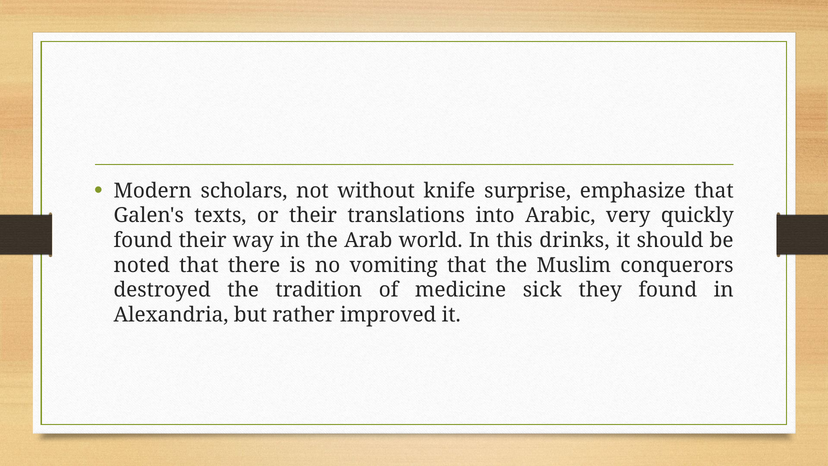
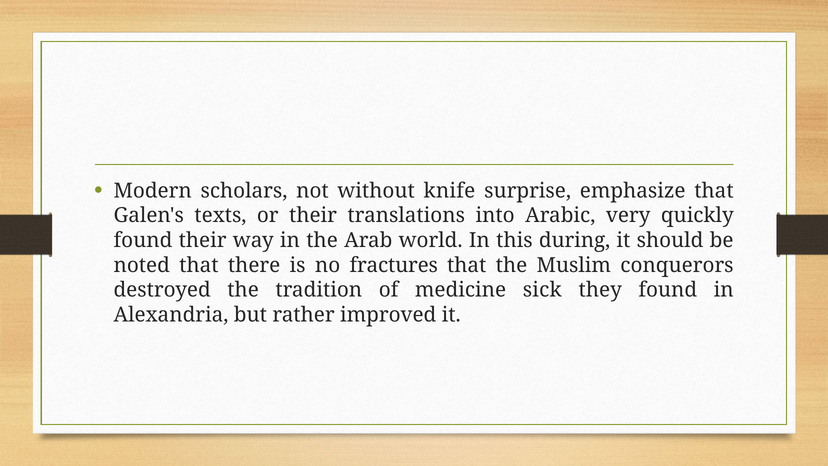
drinks: drinks -> during (575, 240)
vomiting: vomiting -> fractures (394, 265)
